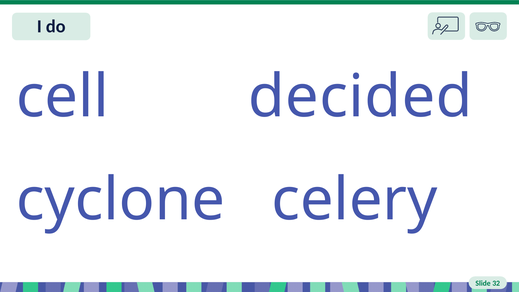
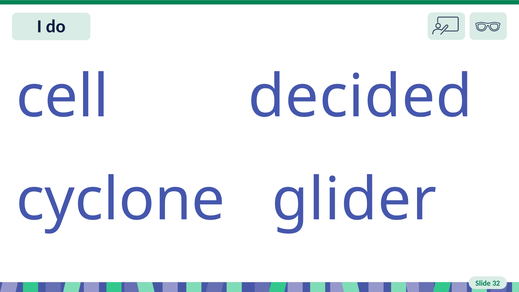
celery: celery -> glider (354, 200)
